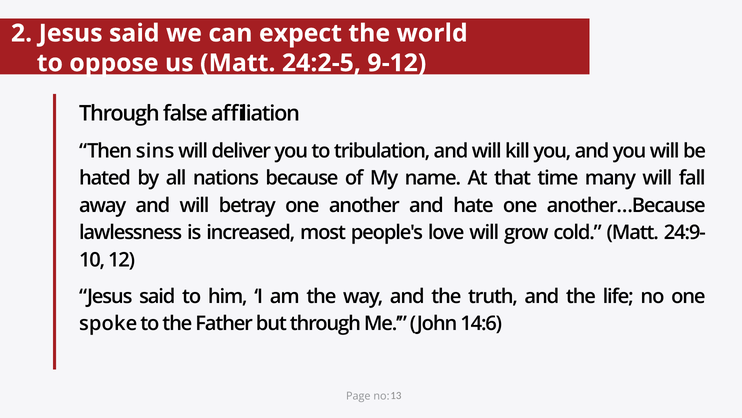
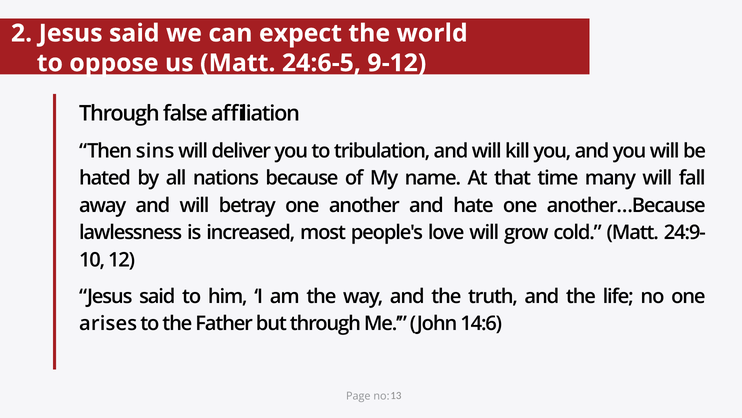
24:2-5: 24:2-5 -> 24:6-5 (321, 63)
spoke: spoke -> arises (108, 324)
